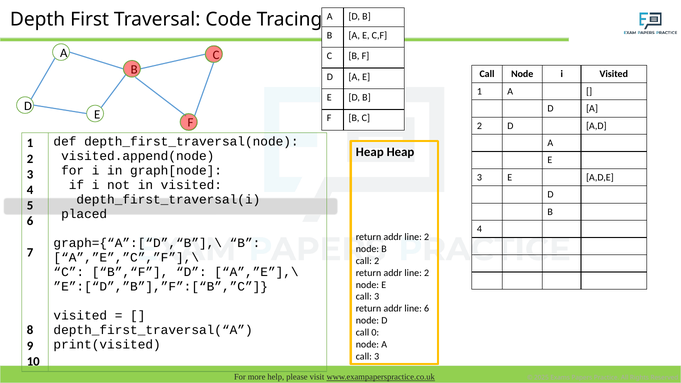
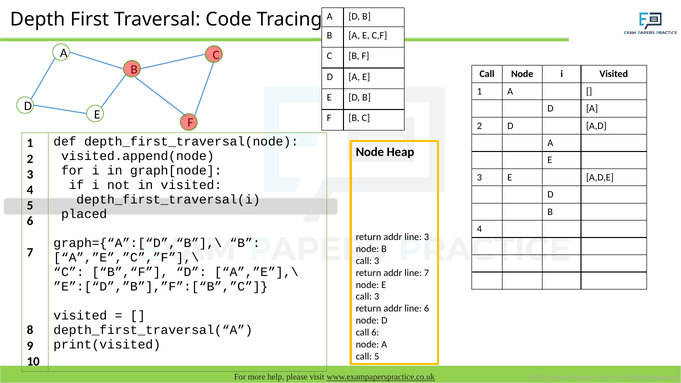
Heap: Heap -> Node (370, 152)
2: 2 -> 3 (427, 237)
2: 2 -> 3 (377, 261)
2: 2 -> 7 (427, 273)
call 0: 0 -> 6 (375, 333)
3: 3 -> 5 (377, 356)
